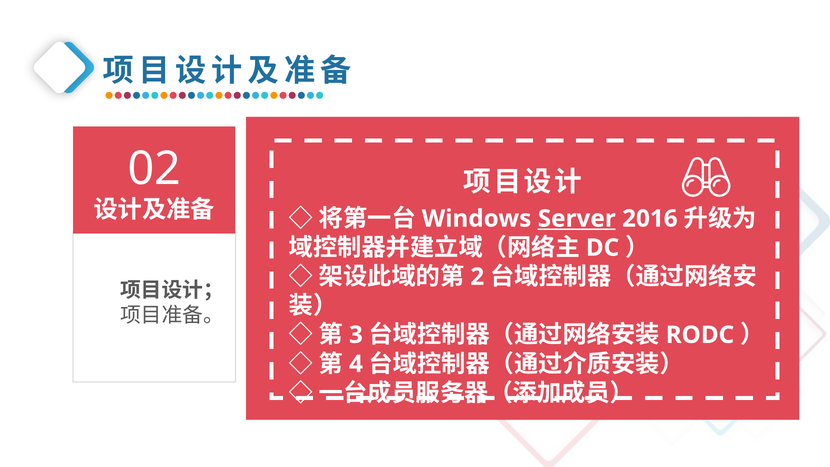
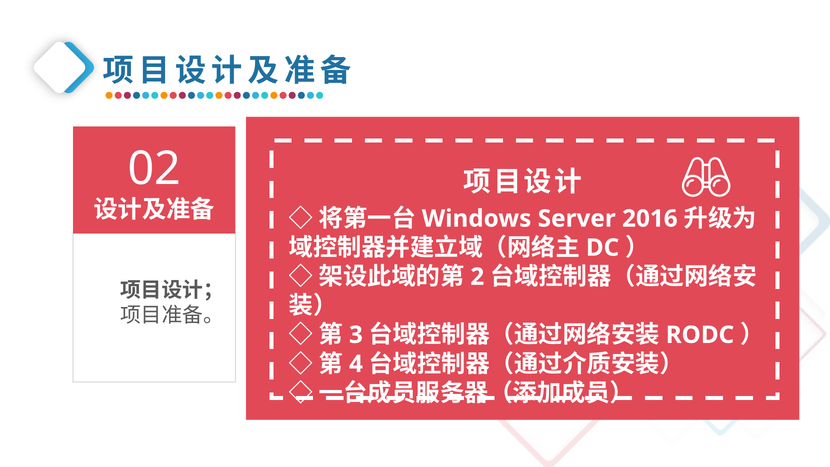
Server underline: present -> none (577, 219)
